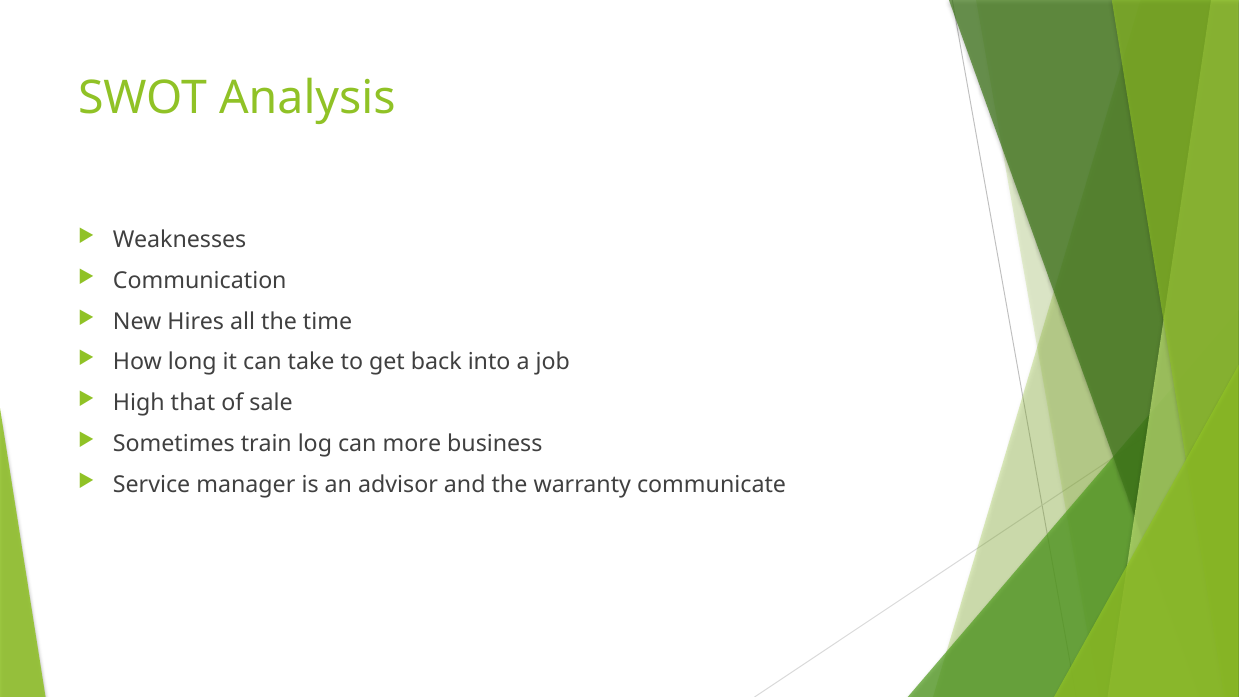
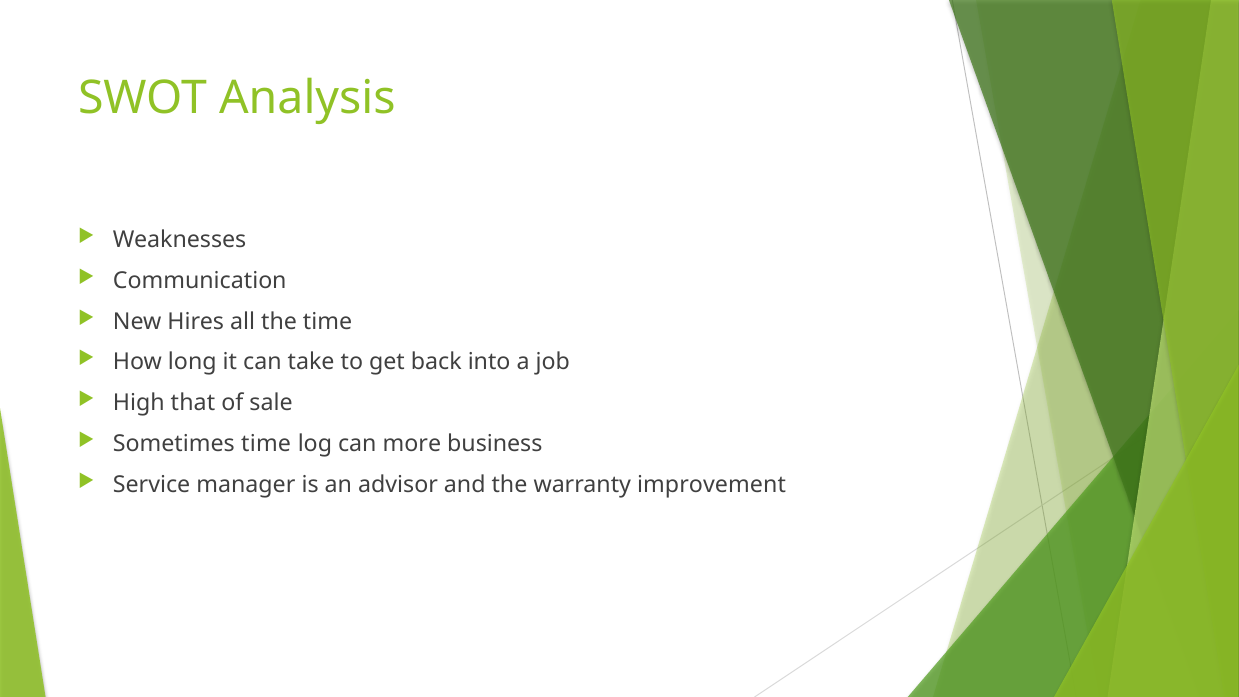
Sometimes train: train -> time (266, 444)
communicate: communicate -> improvement (711, 485)
